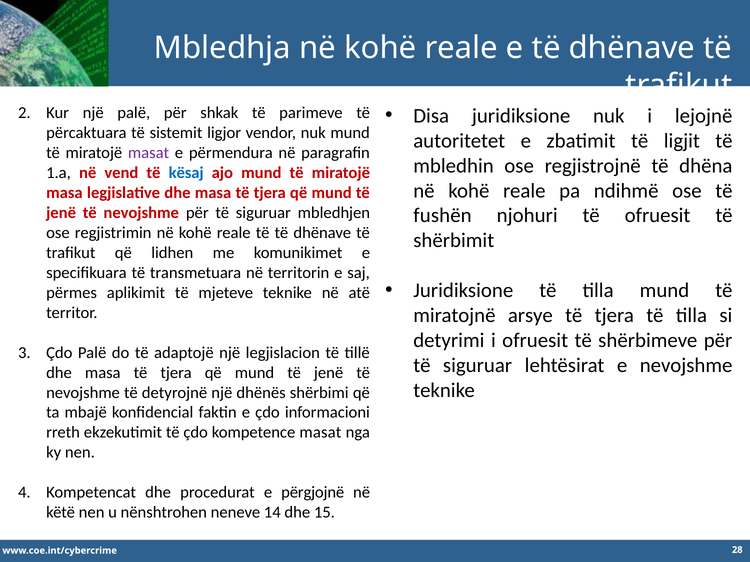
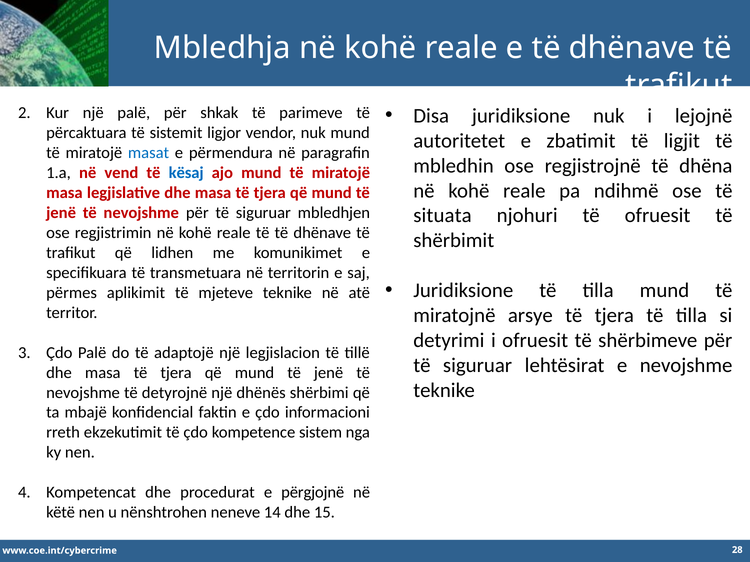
masat colour: purple -> blue (149, 153)
fushën: fushën -> situata (443, 216)
kompetence masat: masat -> sistem (321, 433)
